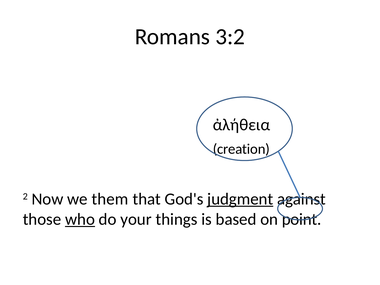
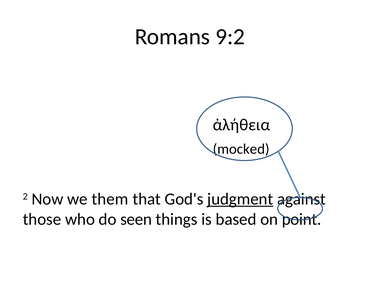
3:2: 3:2 -> 9:2 (230, 37)
creation: creation -> mocked (241, 149)
who underline: present -> none (80, 219)
your: your -> seen (136, 219)
